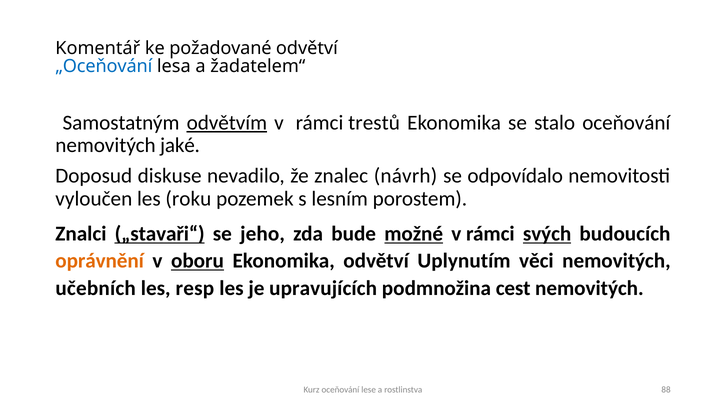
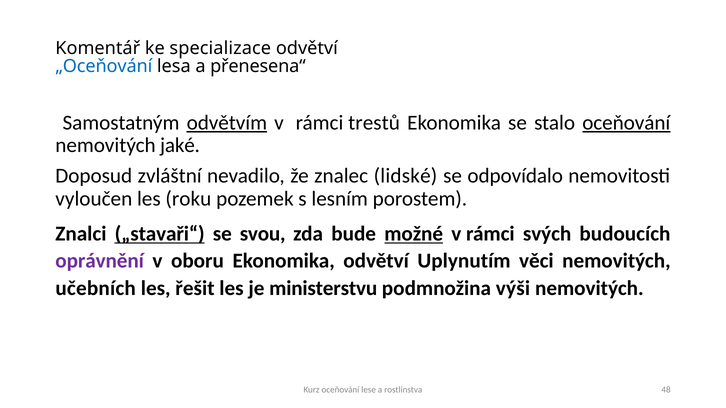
požadované: požadované -> specializace (220, 48)
žadatelem“: žadatelem“ -> přenesena“ (258, 66)
oceňování underline: none -> present (626, 123)
diskuse: diskuse -> zvláštní (170, 176)
návrh: návrh -> lidské (406, 176)
jeho: jeho -> svou (263, 234)
svých underline: present -> none (547, 234)
oprávnění colour: orange -> purple (100, 261)
oboru underline: present -> none (197, 261)
resp: resp -> řešit (195, 288)
upravujících: upravujících -> ministerstvu (323, 288)
cest: cest -> výši (513, 288)
88: 88 -> 48 (666, 390)
